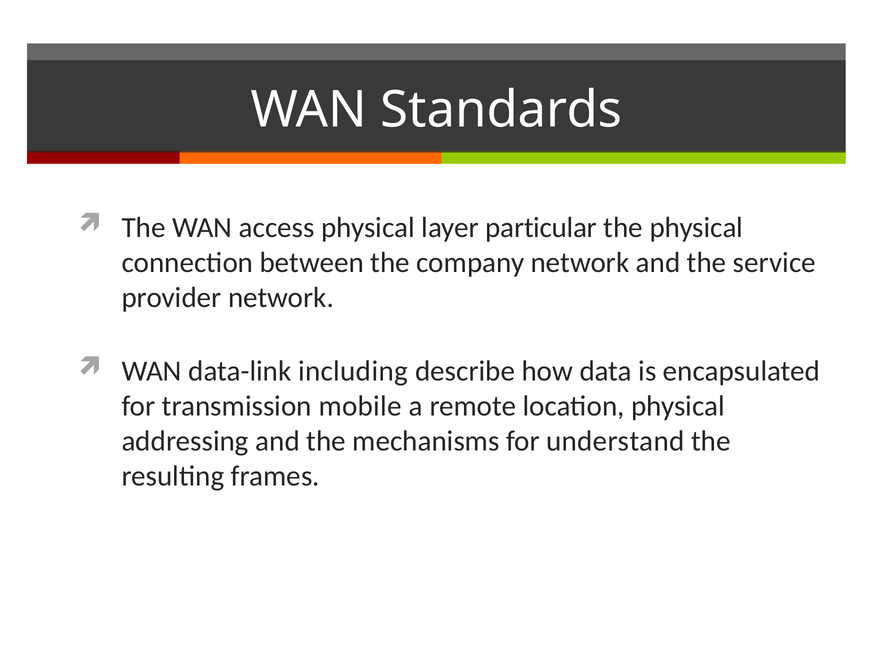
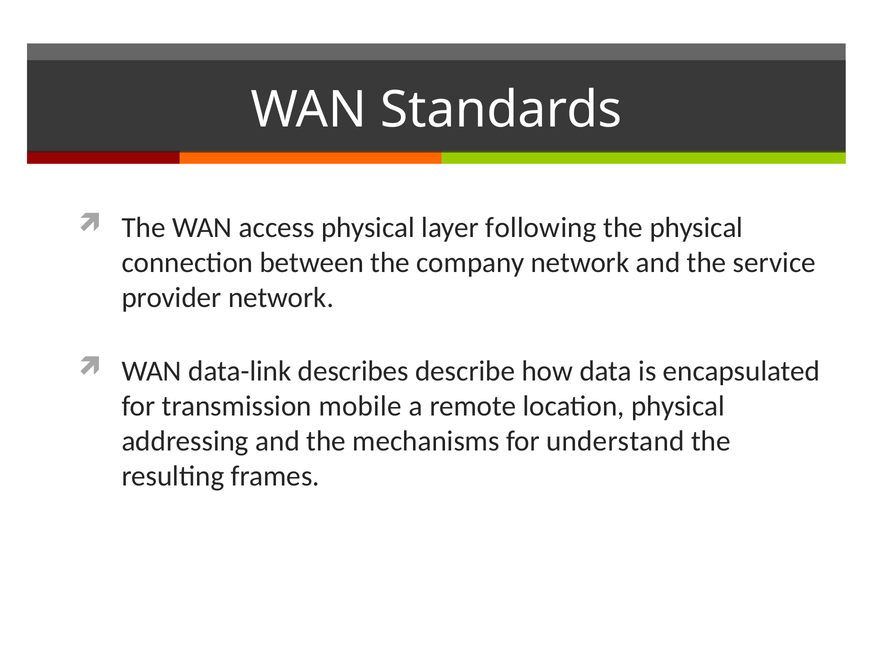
particular: particular -> following (541, 228)
including: including -> describes (353, 371)
